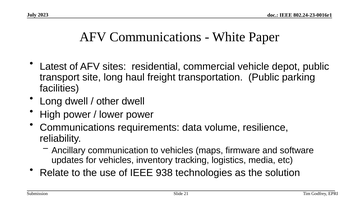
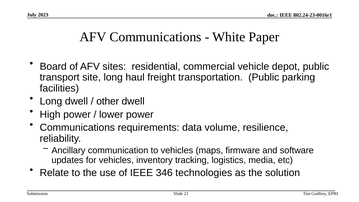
Latest: Latest -> Board (53, 66)
938: 938 -> 346 (164, 173)
